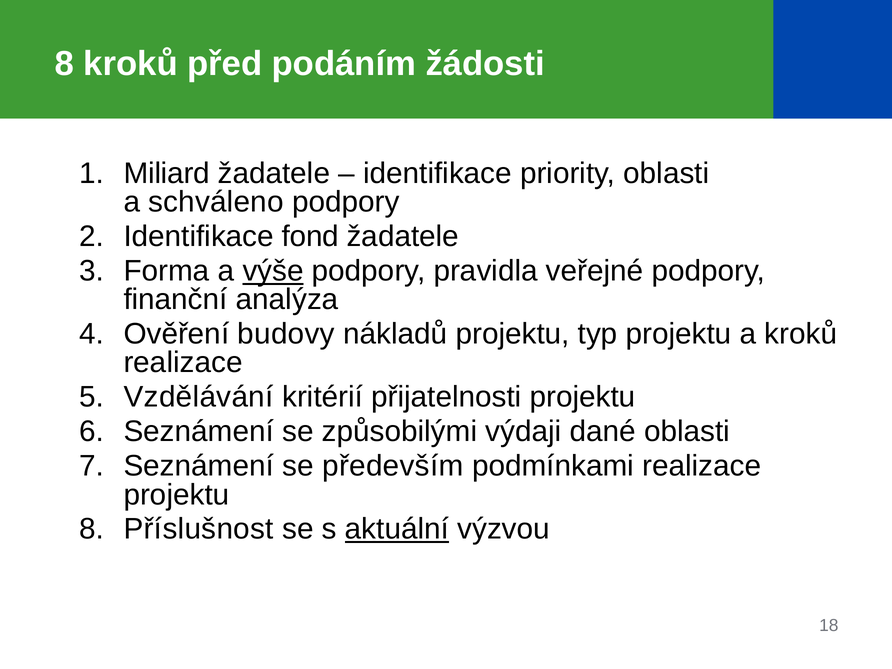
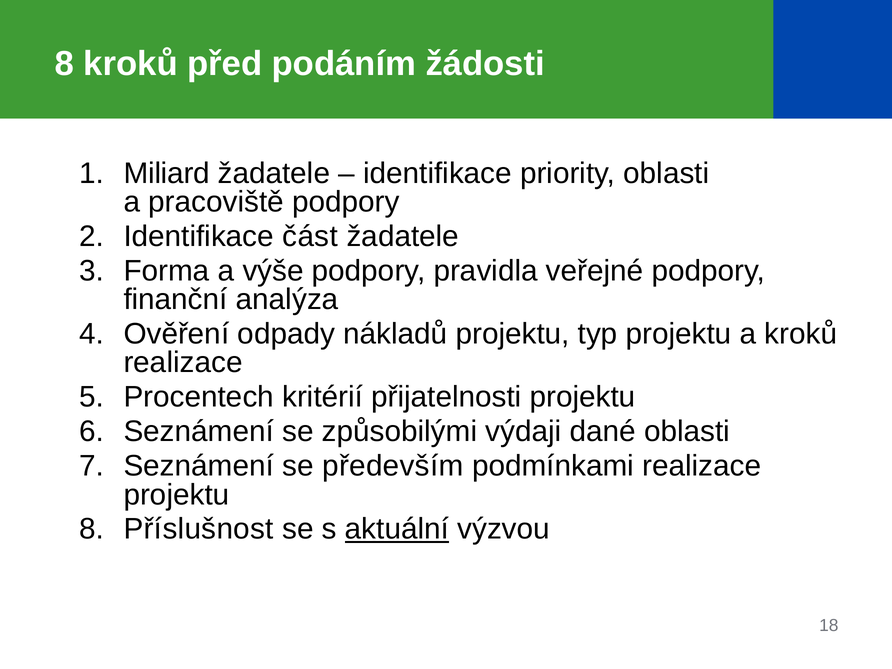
schváleno: schváleno -> pracoviště (216, 202)
fond: fond -> část (310, 237)
výše underline: present -> none (273, 271)
budovy: budovy -> odpady (286, 334)
Vzdělávání: Vzdělávání -> Procentech (199, 397)
